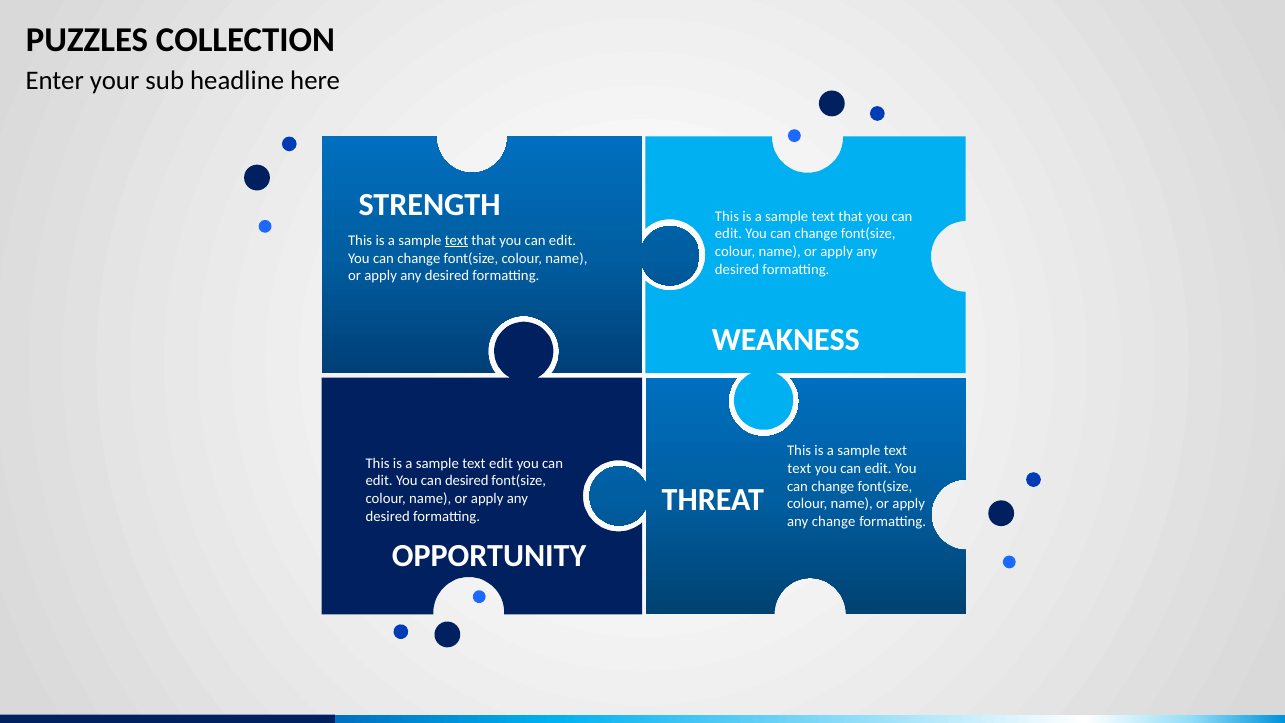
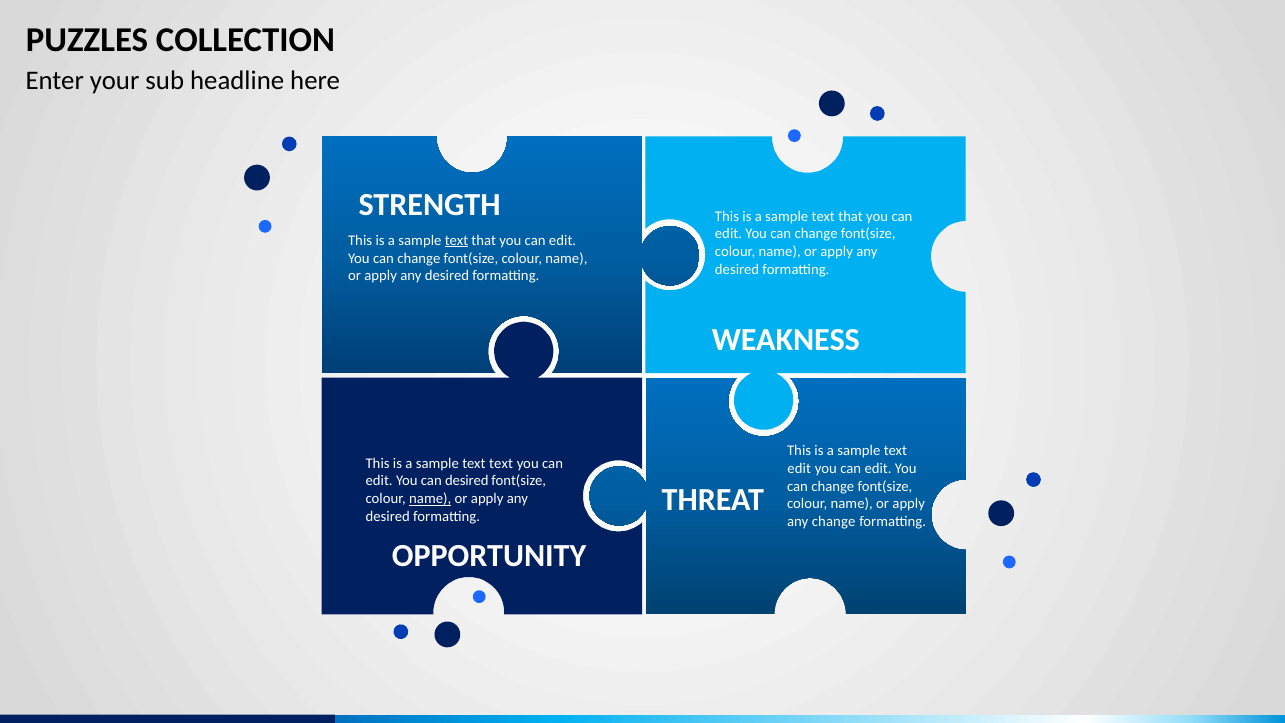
text edit: edit -> text (501, 463)
text: text -> edit (799, 468)
name underline: none -> present (430, 499)
